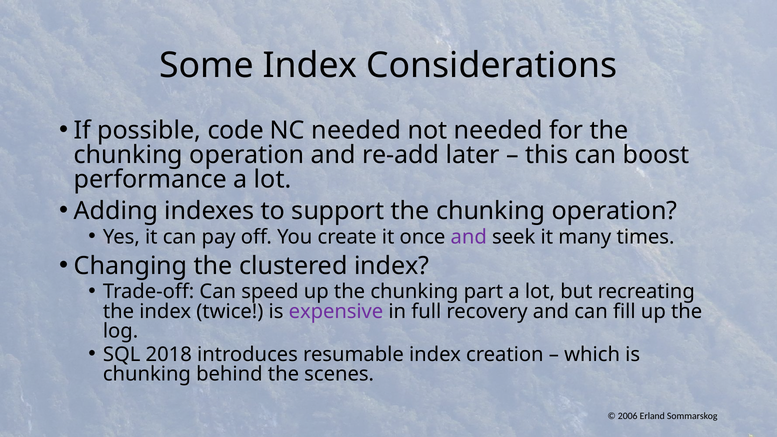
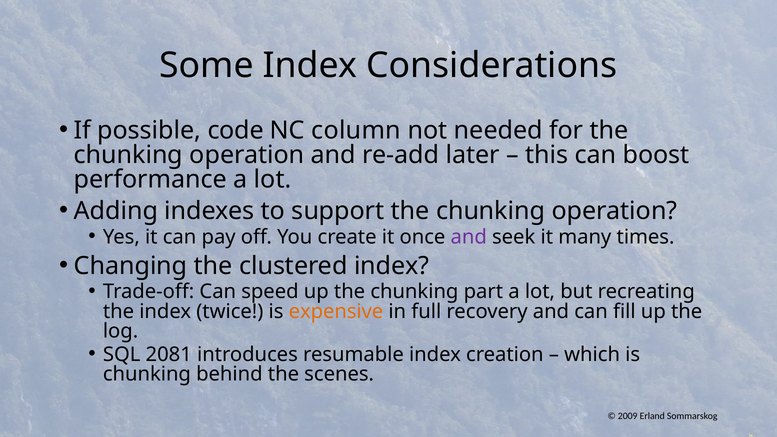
NC needed: needed -> column (356, 130)
expensive colour: purple -> orange (336, 311)
2018: 2018 -> 2081 (169, 354)
2006: 2006 -> 2009 (628, 416)
